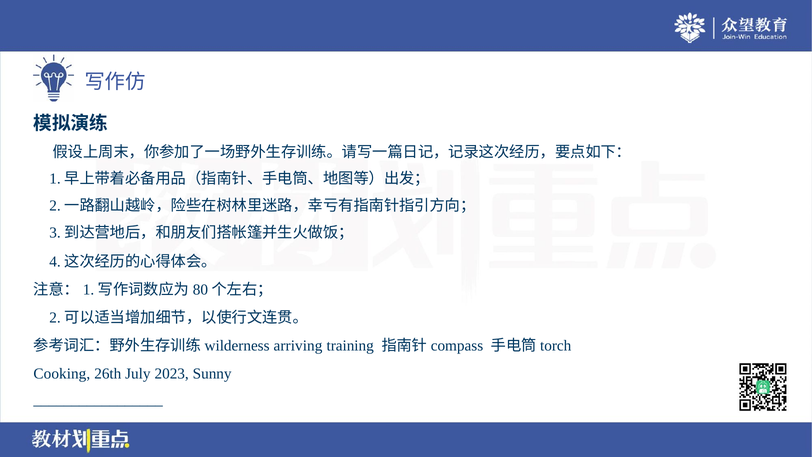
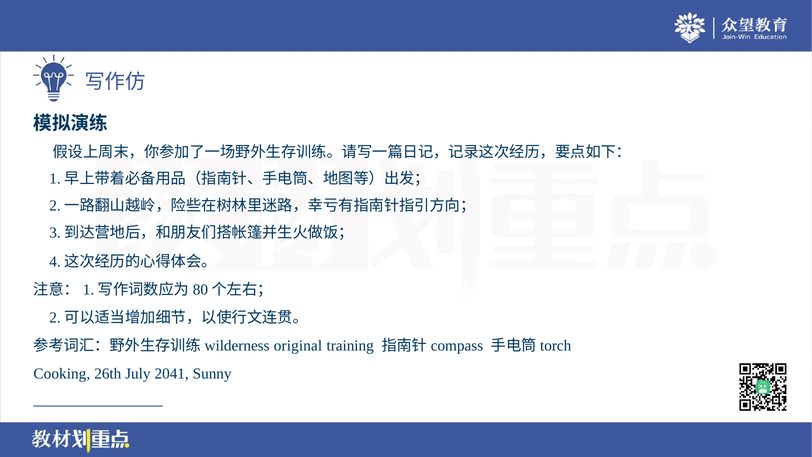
arriving: arriving -> original (298, 346)
2023: 2023 -> 2041 (172, 373)
